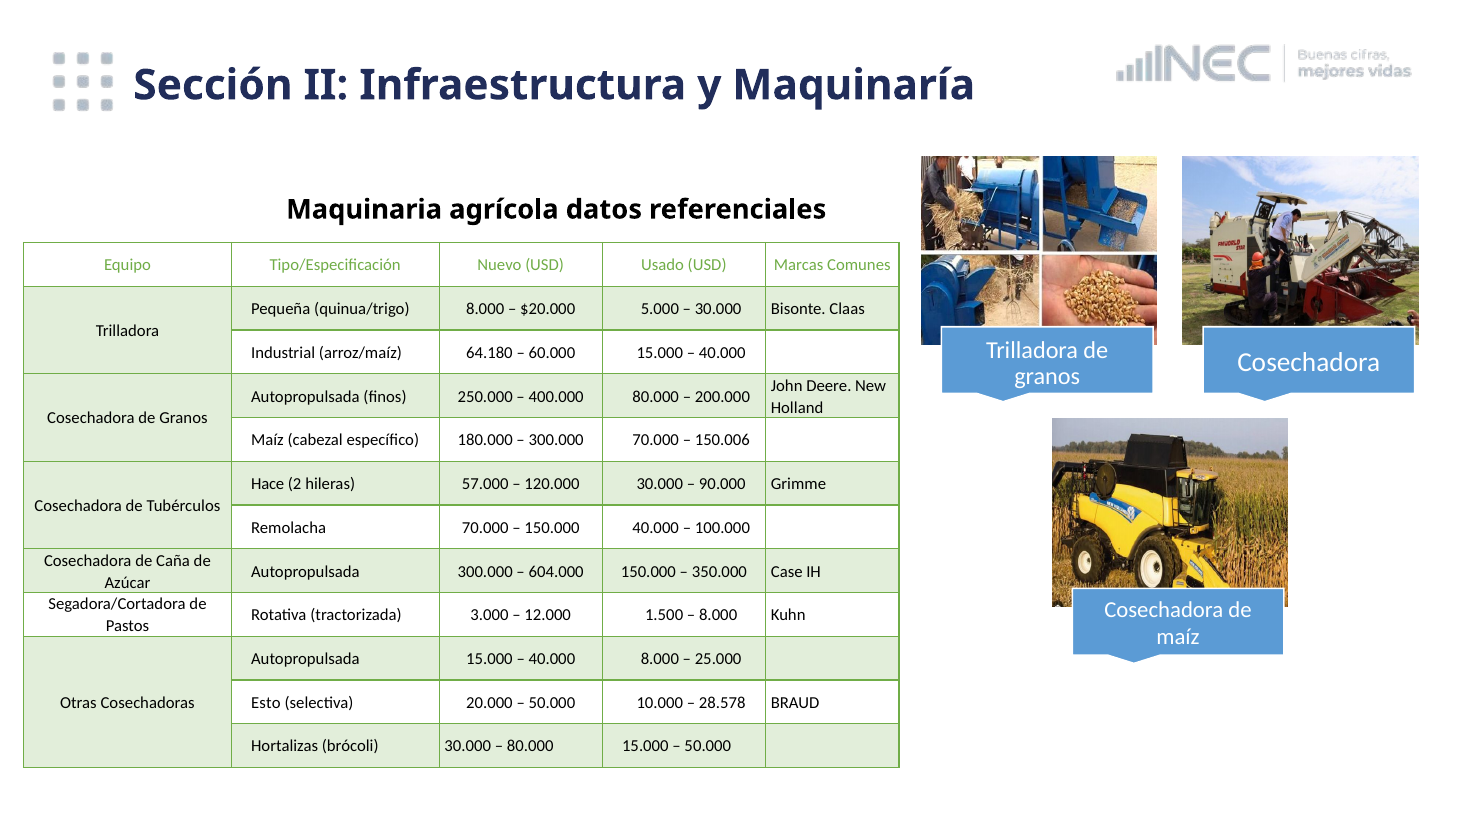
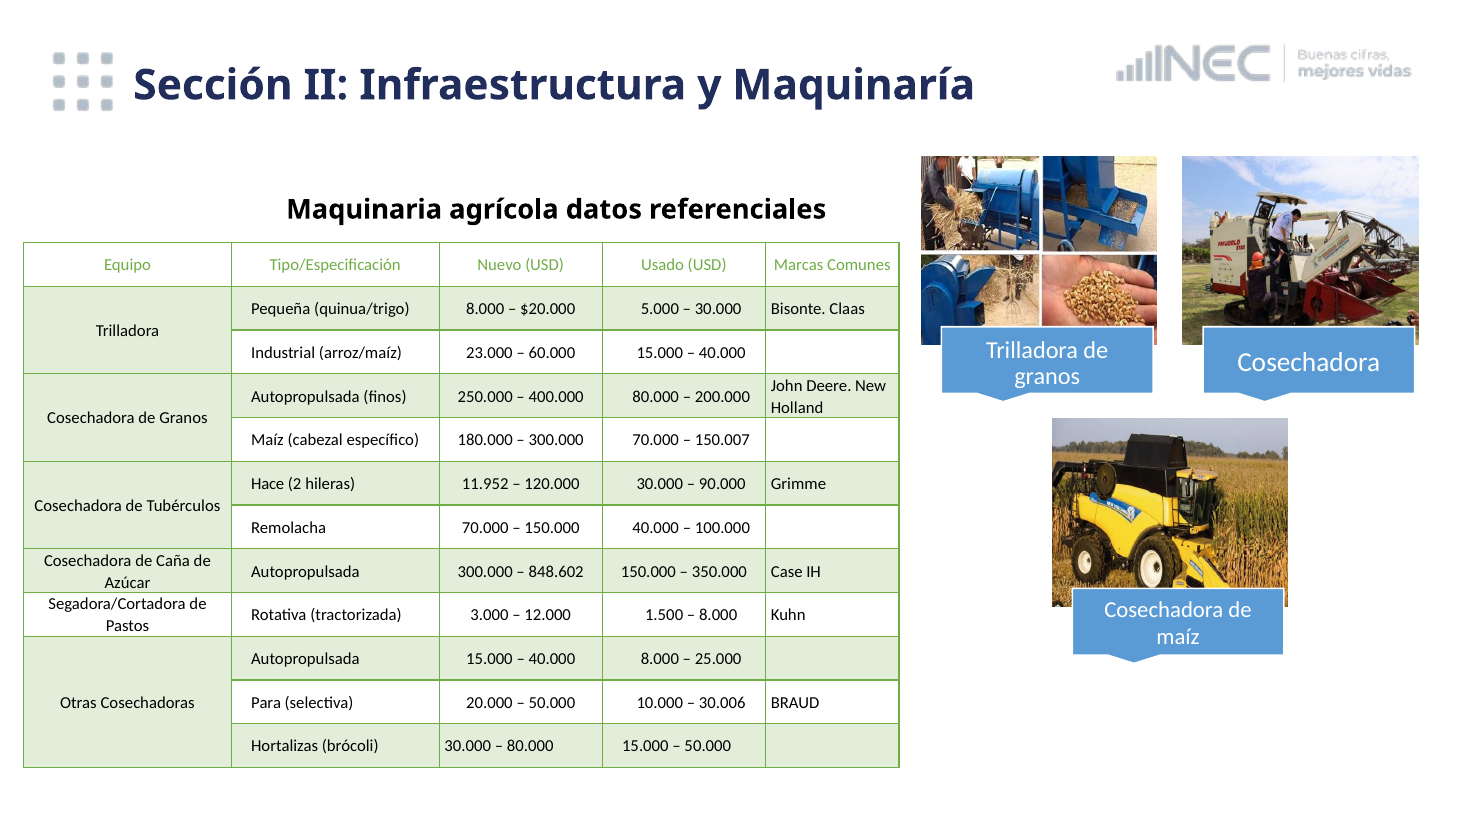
64.180: 64.180 -> 23.000 (489, 353)
150.006: 150.006 -> 150.007 (722, 440)
57.000: 57.000 -> 11.952 (485, 484)
604.000: 604.000 -> 848.602 (556, 571)
Esto: Esto -> Para (266, 702)
28.578: 28.578 -> 30.006 (722, 702)
